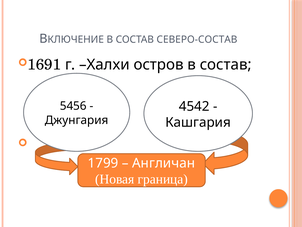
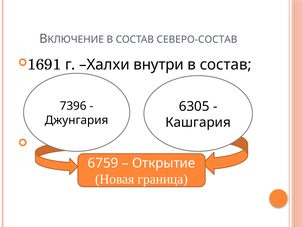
остров: остров -> внутри (159, 64)
4542: 4542 -> 6305 (194, 106)
5456: 5456 -> 7396 (73, 106)
1799: 1799 -> 6759 (103, 163)
Англичан: Англичан -> Открытие (164, 163)
